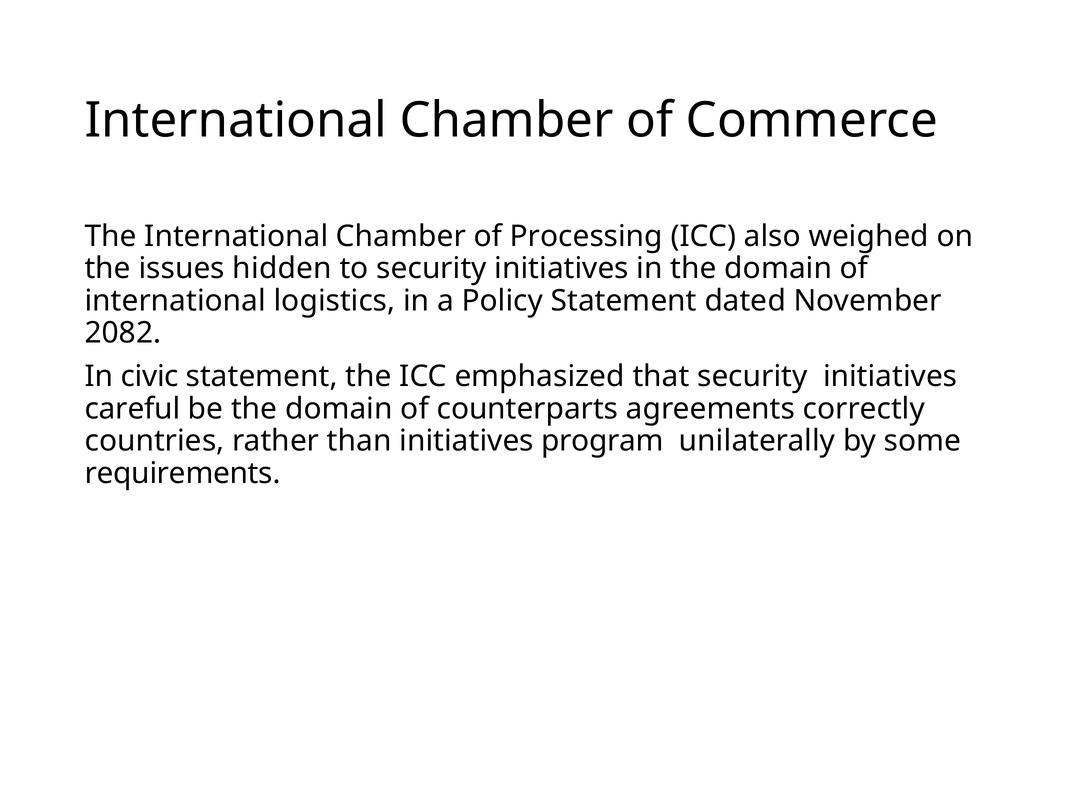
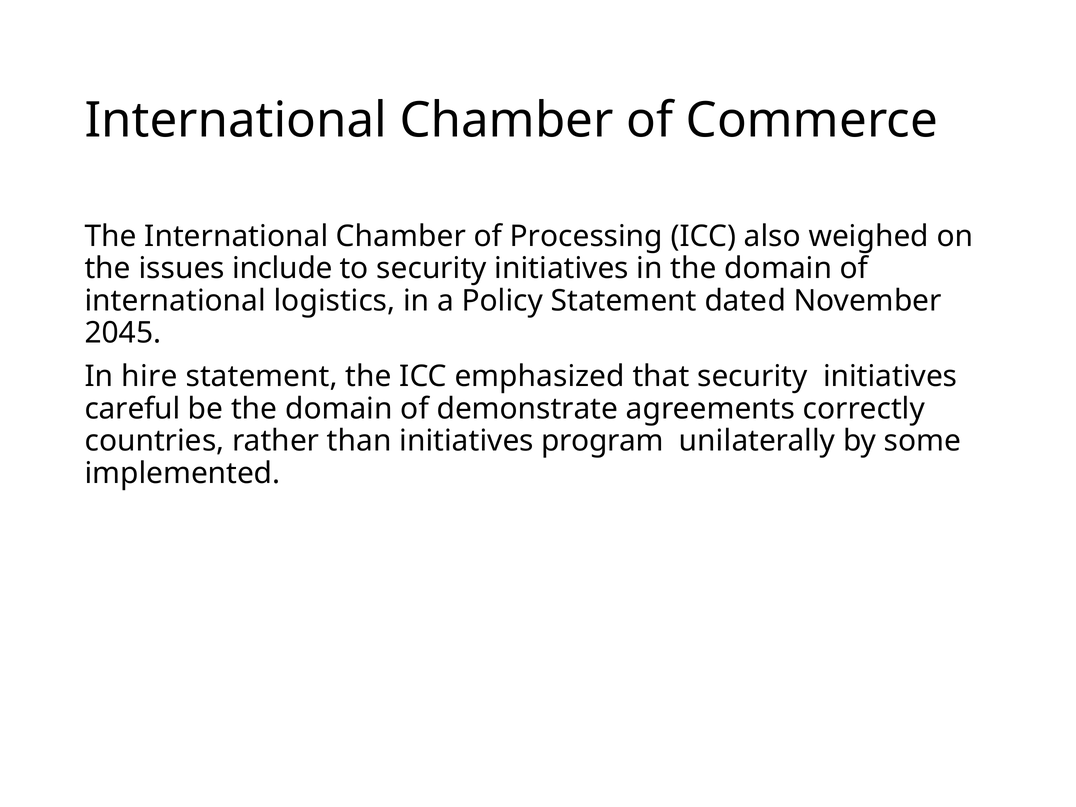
hidden: hidden -> include (282, 268)
2082: 2082 -> 2045 (123, 333)
civic: civic -> hire (149, 377)
counterparts: counterparts -> demonstrate (527, 409)
requirements: requirements -> implemented (182, 473)
